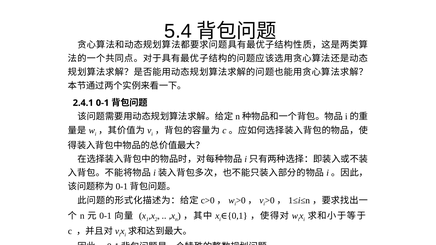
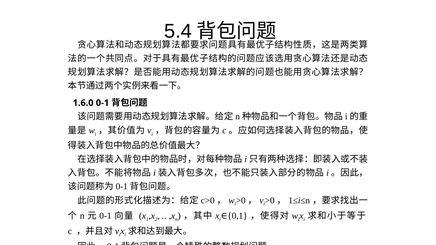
2.4.1: 2.4.1 -> 1.6.0 (83, 103)
